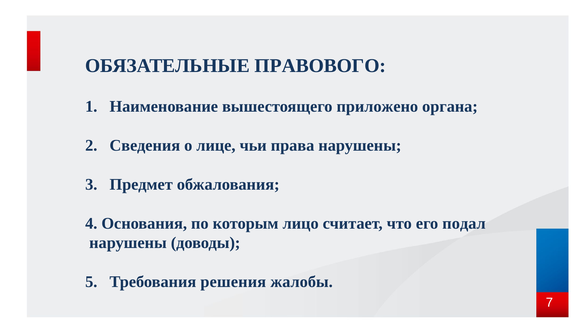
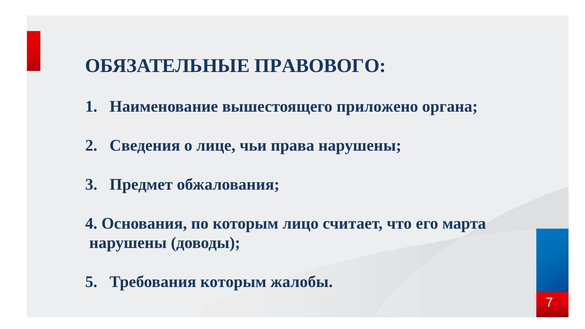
подал: подал -> марта (464, 223)
Требования решения: решения -> которым (233, 282)
